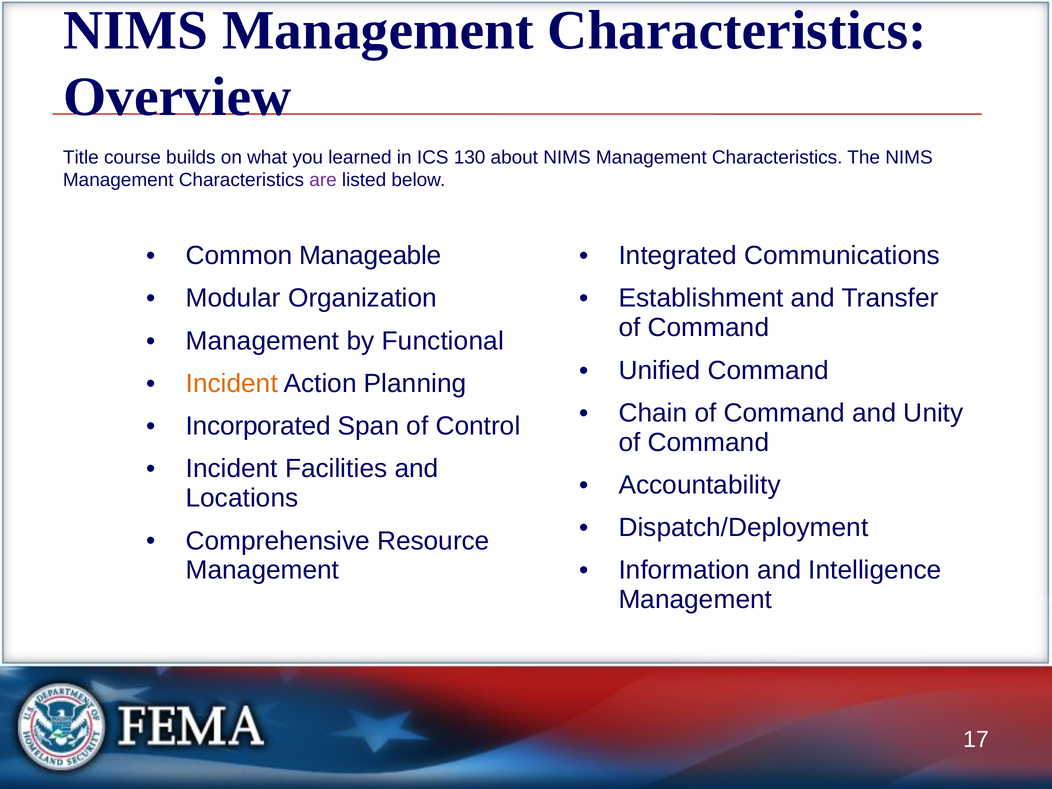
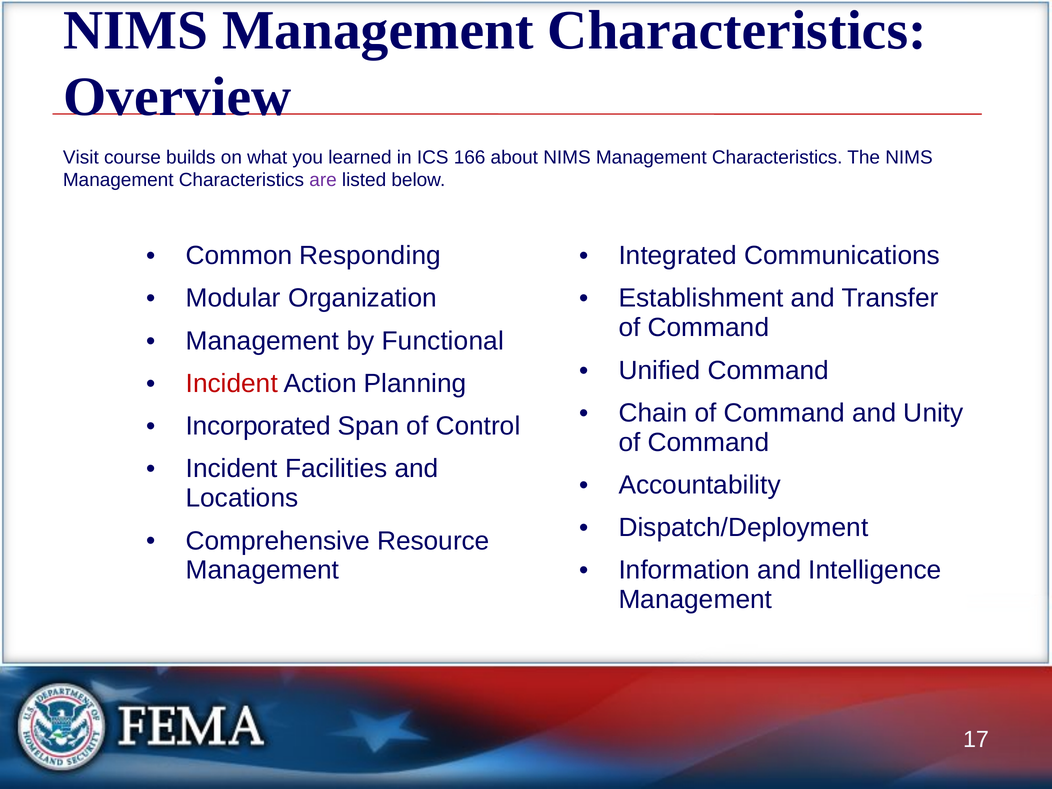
Title: Title -> Visit (81, 157)
130: 130 -> 166 (470, 157)
Manageable: Manageable -> Responding (370, 256)
Incident colour: orange -> red (232, 384)
